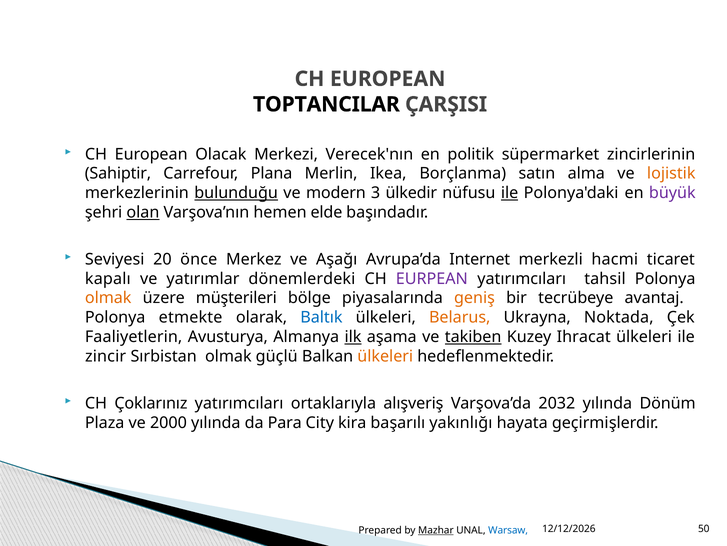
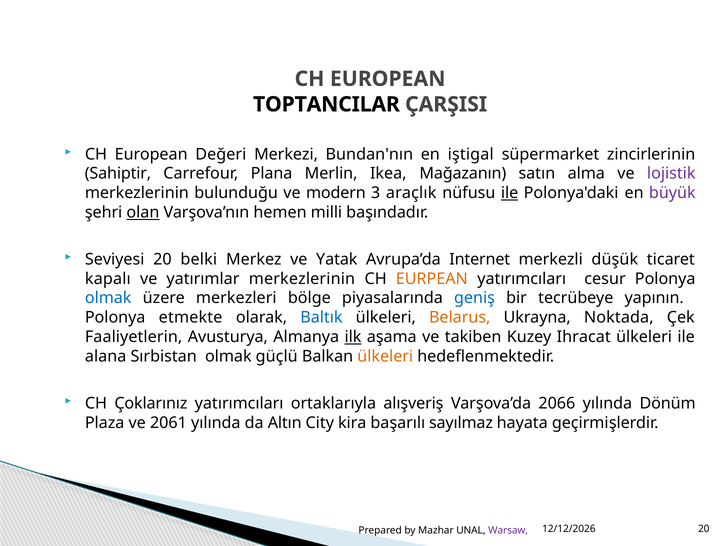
Olacak: Olacak -> Değeri (221, 154)
Verecek'nın: Verecek'nın -> Bundan'nın (369, 154)
politik: politik -> iştigal (471, 154)
Borçlanma: Borçlanma -> Mağazanın (463, 173)
lojistik colour: orange -> purple (671, 173)
bulunduğu underline: present -> none (236, 193)
ülkedir: ülkedir -> araçlık (411, 193)
elde: elde -> milli (326, 212)
önce: önce -> belki (199, 259)
Aşağı: Aşağı -> Yatak (337, 259)
hacmi: hacmi -> düşük (615, 259)
yatırımlar dönemlerdeki: dönemlerdeki -> merkezlerinin (302, 278)
EURPEAN colour: purple -> orange (432, 278)
tahsil: tahsil -> cesur (605, 278)
olmak colour: orange -> blue (108, 298)
müşterileri: müşterileri -> merkezleri (236, 298)
geniş colour: orange -> blue (475, 298)
avantaj: avantaj -> yapının (654, 298)
takiben underline: present -> none (473, 337)
zincir: zincir -> alana (106, 356)
2032: 2032 -> 2066 (557, 403)
2000: 2000 -> 2061 (168, 422)
Para: Para -> Altın (285, 422)
yakınlığı: yakınlığı -> sayılmaz (461, 422)
50: 50 -> 20 (704, 528)
Mazhar underline: present -> none (436, 530)
Warsaw colour: blue -> purple (508, 530)
